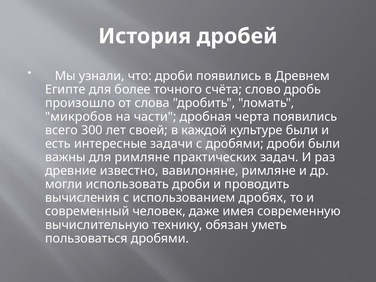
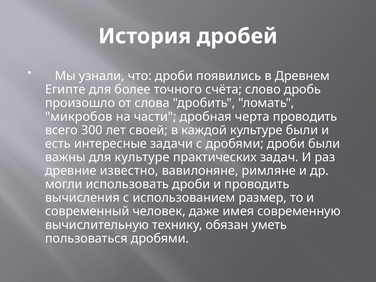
черта появились: появились -> проводить (305, 117)
для римляне: римляне -> культуре (142, 157)
дробях: дробях -> размер (263, 198)
